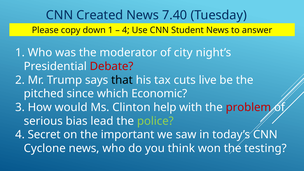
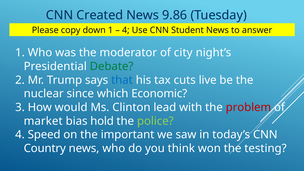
7.40: 7.40 -> 9.86 (175, 15)
Debate colour: red -> green (112, 66)
that colour: black -> blue (122, 80)
pitched: pitched -> nuclear (44, 94)
help: help -> lead (165, 107)
serious: serious -> market (43, 121)
lead: lead -> hold (102, 121)
Secret: Secret -> Speed (44, 135)
Cyclone: Cyclone -> Country (45, 148)
